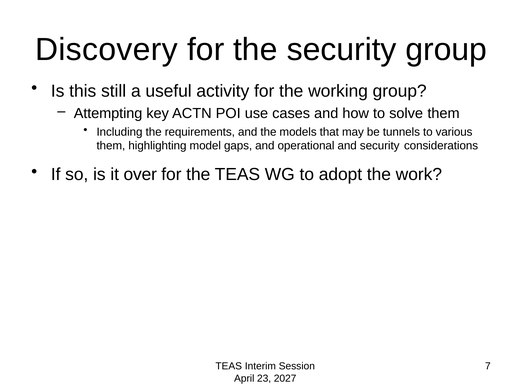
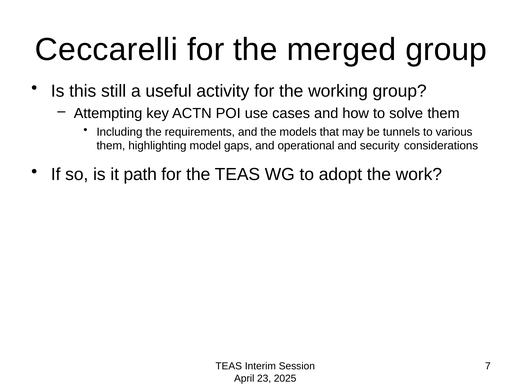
Discovery: Discovery -> Ceccarelli (106, 50)
the security: security -> merged (342, 50)
over: over -> path (140, 174)
2027: 2027 -> 2025 (285, 378)
